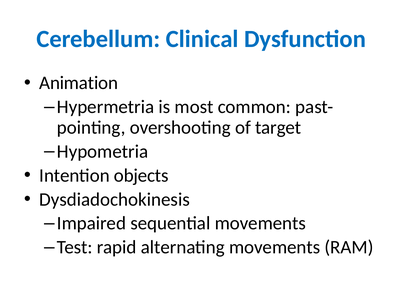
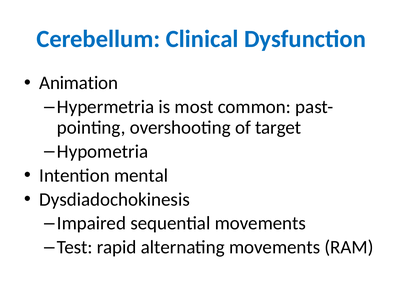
objects: objects -> mental (141, 175)
